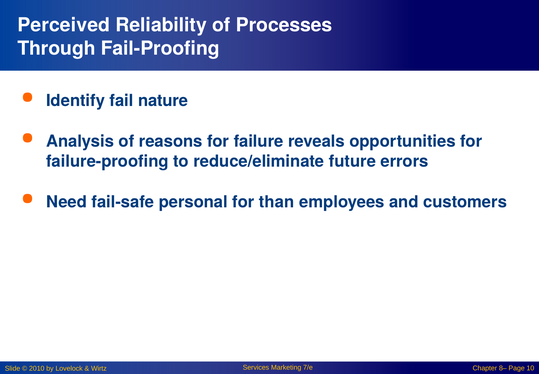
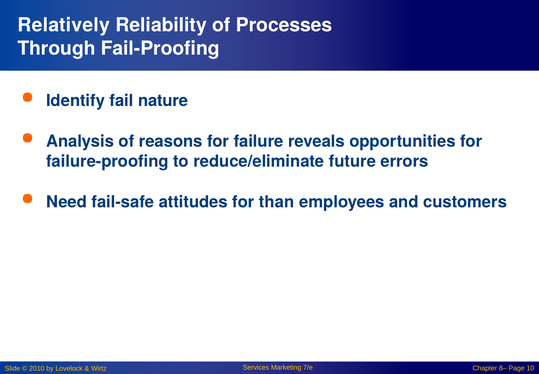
Perceived: Perceived -> Relatively (64, 25)
personal: personal -> attitudes (193, 202)
